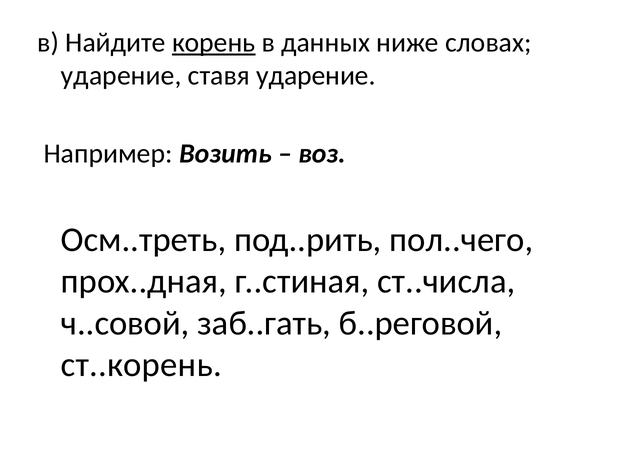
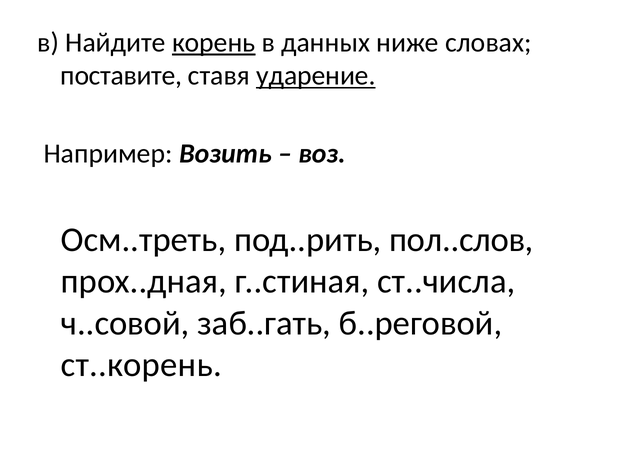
ударение: ударение -> поставите (121, 76)
ударение underline: none -> present (316, 76)
пол..чего: пол..чего -> пол..слов (461, 240)
